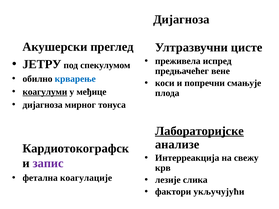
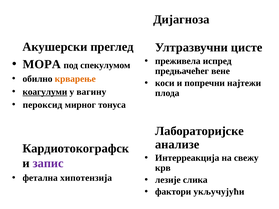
ЈЕТРУ: ЈЕТРУ -> МОРА (42, 64)
крварење colour: blue -> orange (75, 79)
смањује: смањује -> најтежи (244, 83)
међице: међице -> вагину (91, 92)
дијагноза: дијагноза -> пероксид (42, 105)
Лабораторијске underline: present -> none (199, 131)
коагулације: коагулације -> хипотензија (86, 178)
